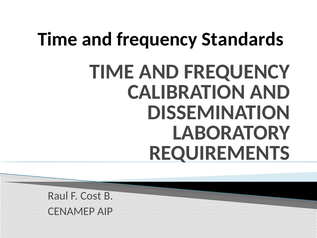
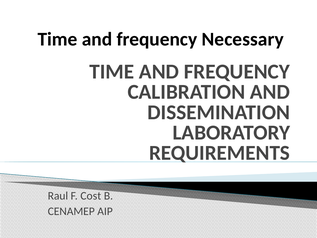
Standards: Standards -> Necessary (243, 39)
